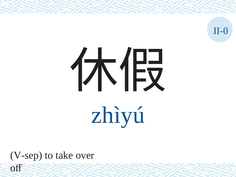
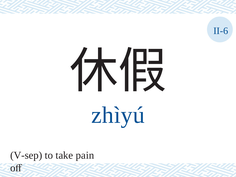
II-0: II-0 -> II-6 (221, 31)
over: over -> pain (85, 155)
